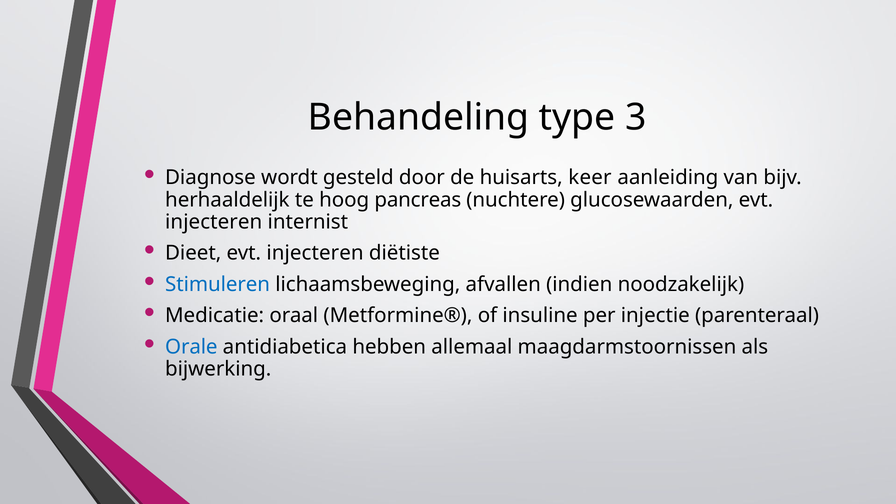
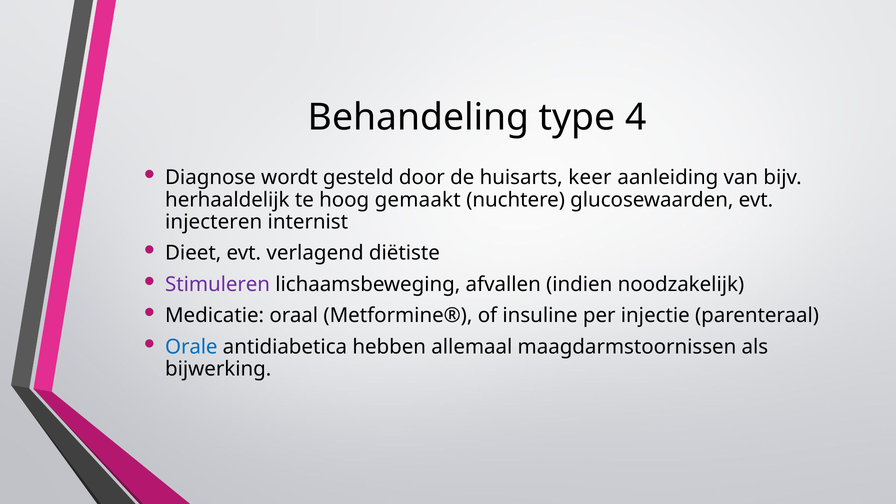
3: 3 -> 4 (636, 117)
pancreas: pancreas -> gemaakt (418, 200)
Dieet evt injecteren: injecteren -> verlagend (315, 253)
Stimuleren colour: blue -> purple (218, 284)
